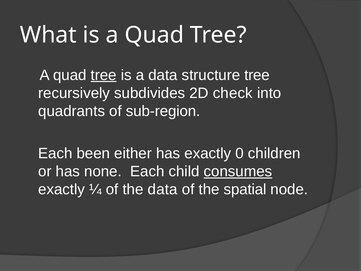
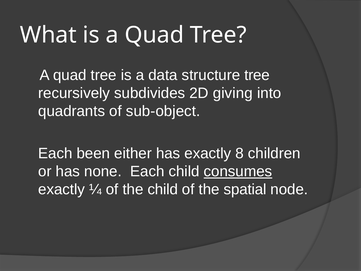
tree underline: present -> none (104, 75)
check: check -> giving (233, 93)
sub-region: sub-region -> sub-object (163, 111)
0: 0 -> 8 (240, 153)
the data: data -> child (163, 189)
